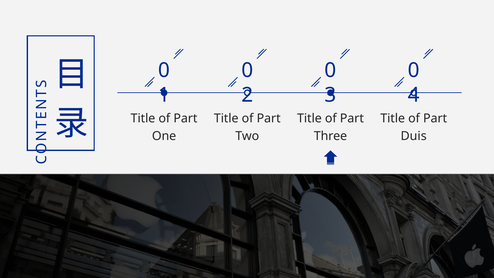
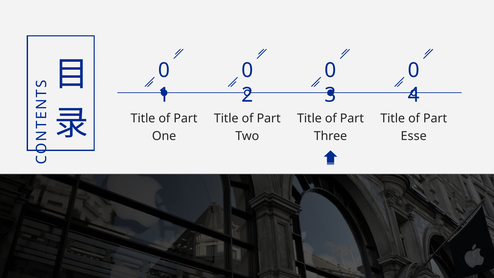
Duis: Duis -> Esse (414, 136)
